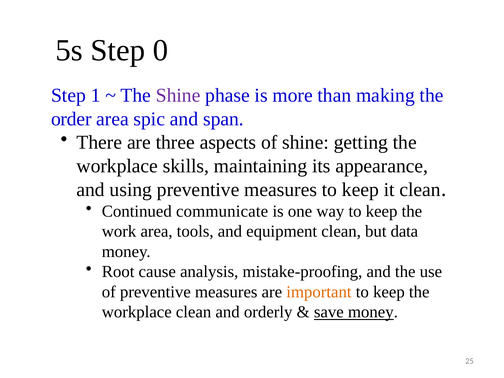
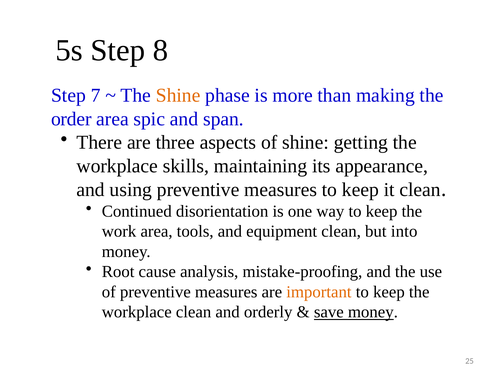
0: 0 -> 8 (161, 50)
1: 1 -> 7 (96, 95)
Shine colour: purple -> orange (178, 95)
communicate: communicate -> disorientation (222, 211)
data: data -> into (404, 231)
